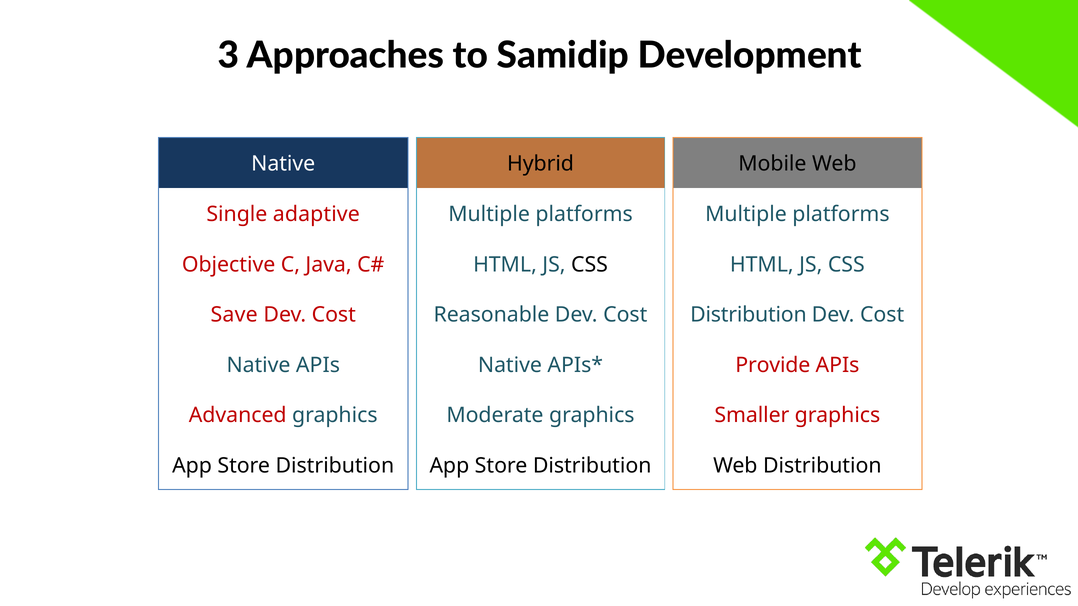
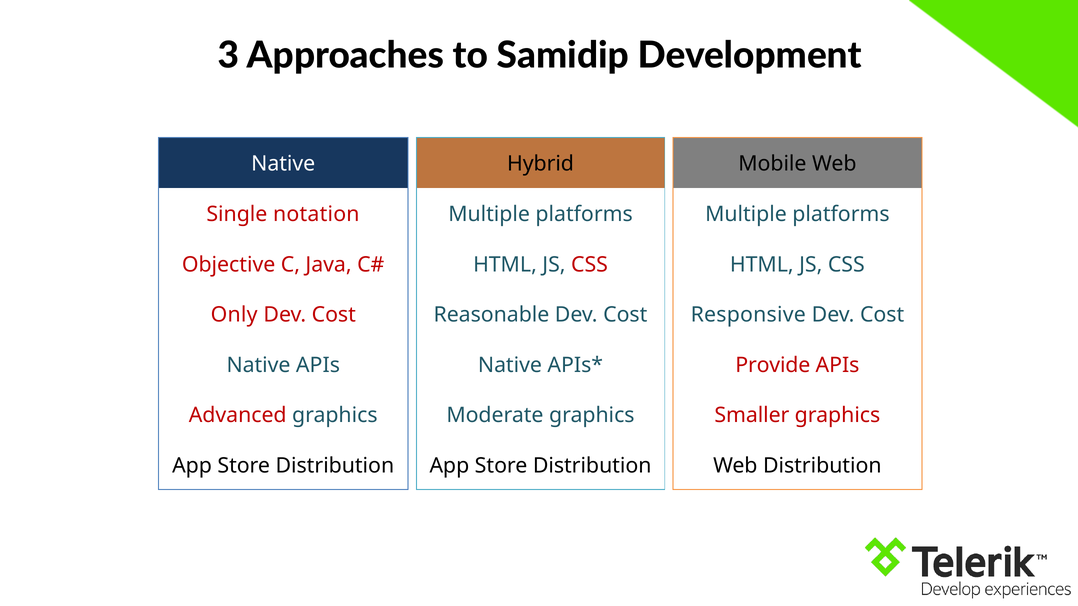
adaptive: adaptive -> notation (316, 214)
CSS colour: black -> red (589, 265)
Save: Save -> Only (234, 315)
Distribution: Distribution -> Responsive (748, 315)
